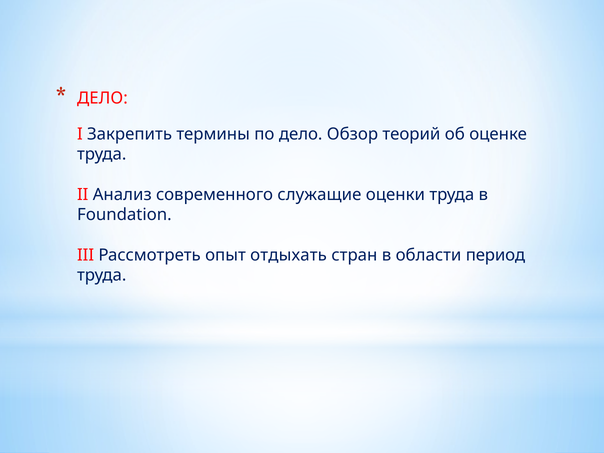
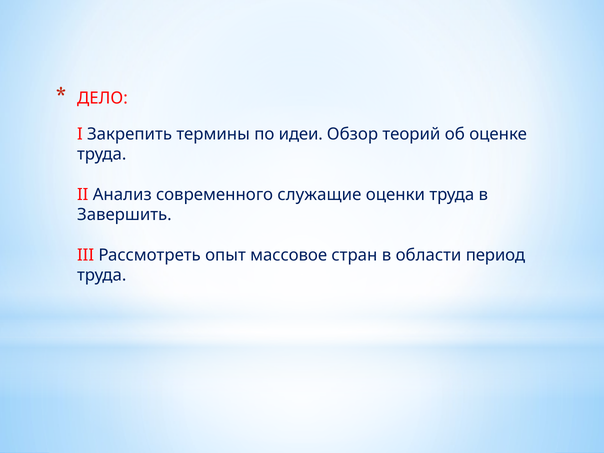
по дело: дело -> идеи (301, 134)
Foundation: Foundation -> Завершить (124, 215)
отдыхать: отдыхать -> массовое (289, 255)
